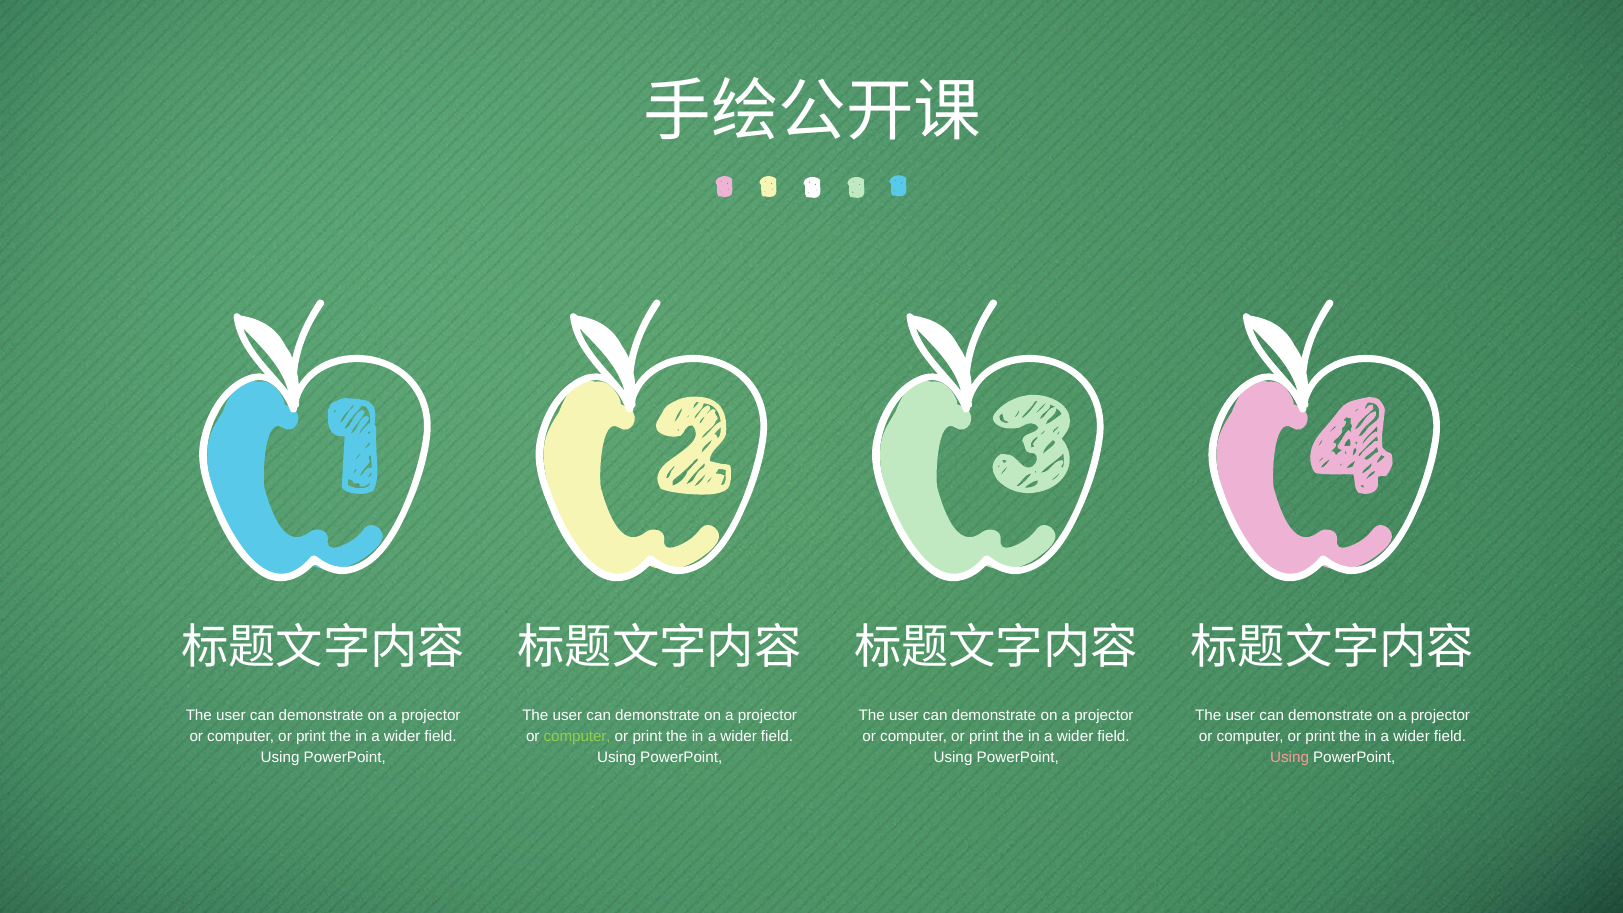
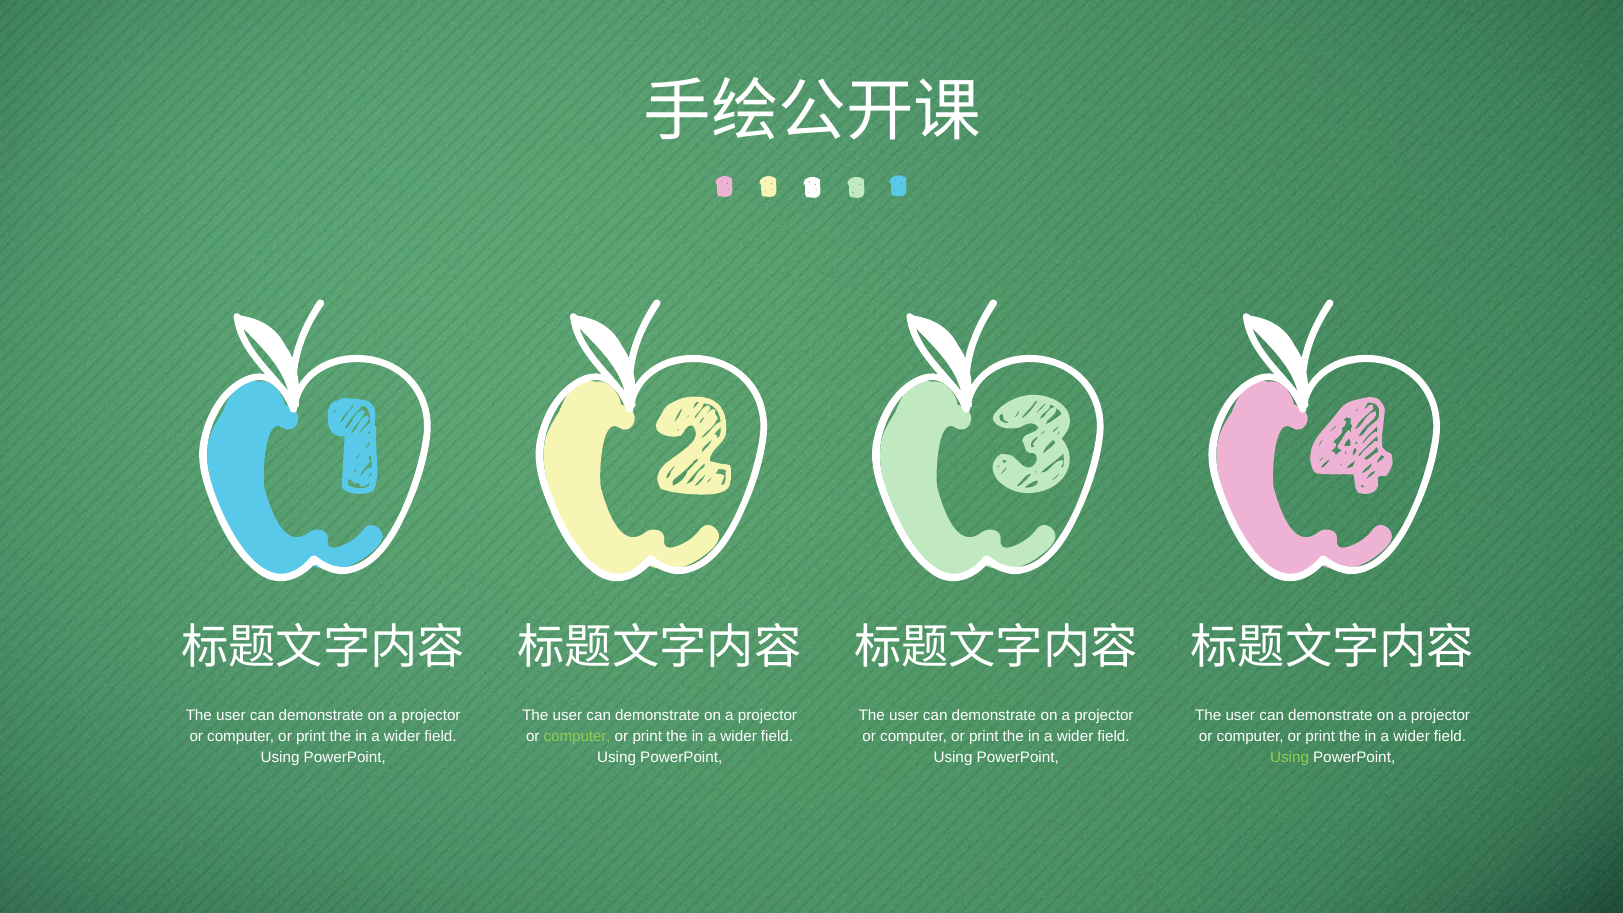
Using colour: pink -> light green (1290, 757)
